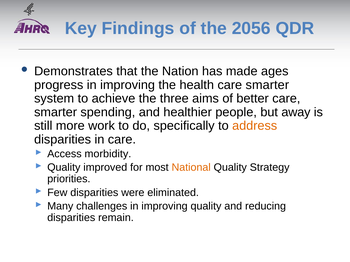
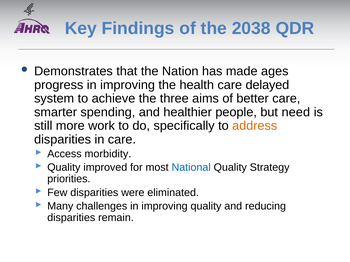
2056: 2056 -> 2038 (251, 28)
health care smarter: smarter -> delayed (267, 85)
away: away -> need (296, 112)
National colour: orange -> blue (191, 168)
